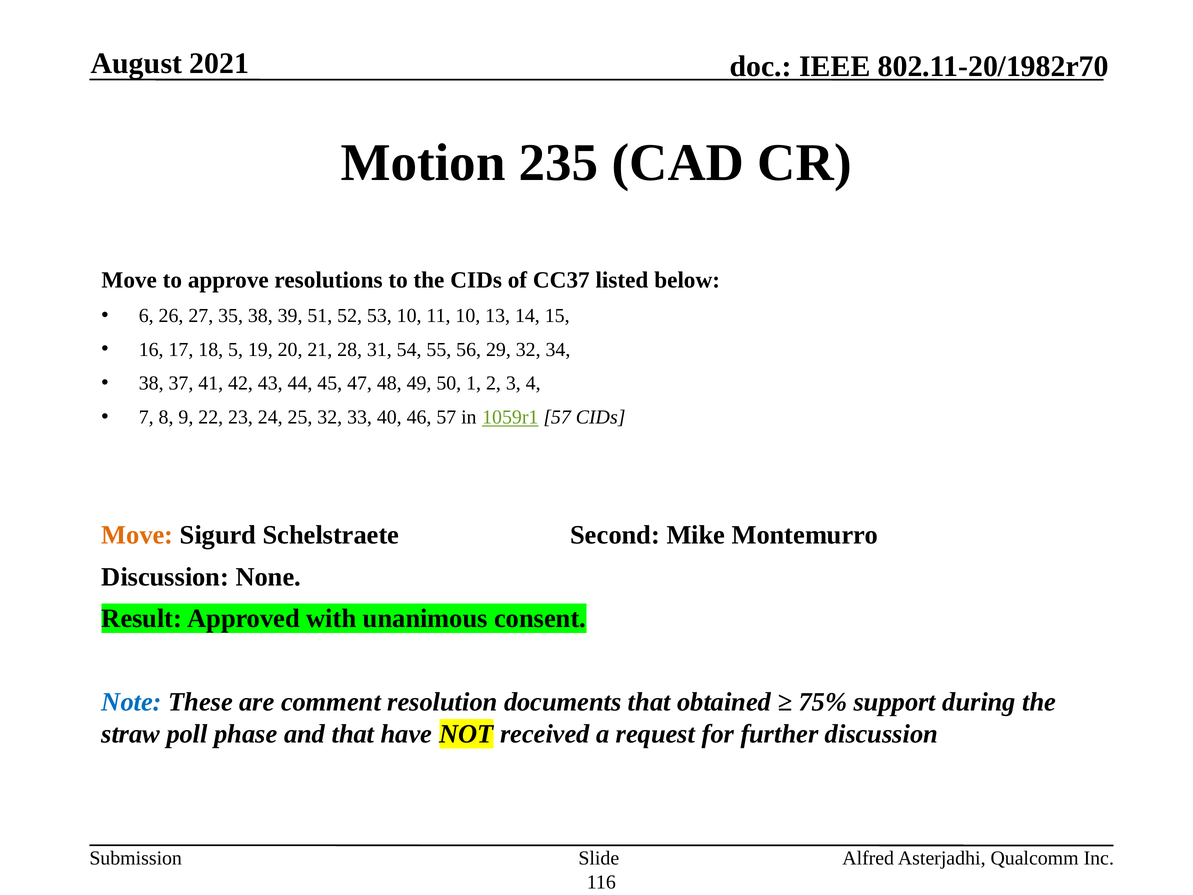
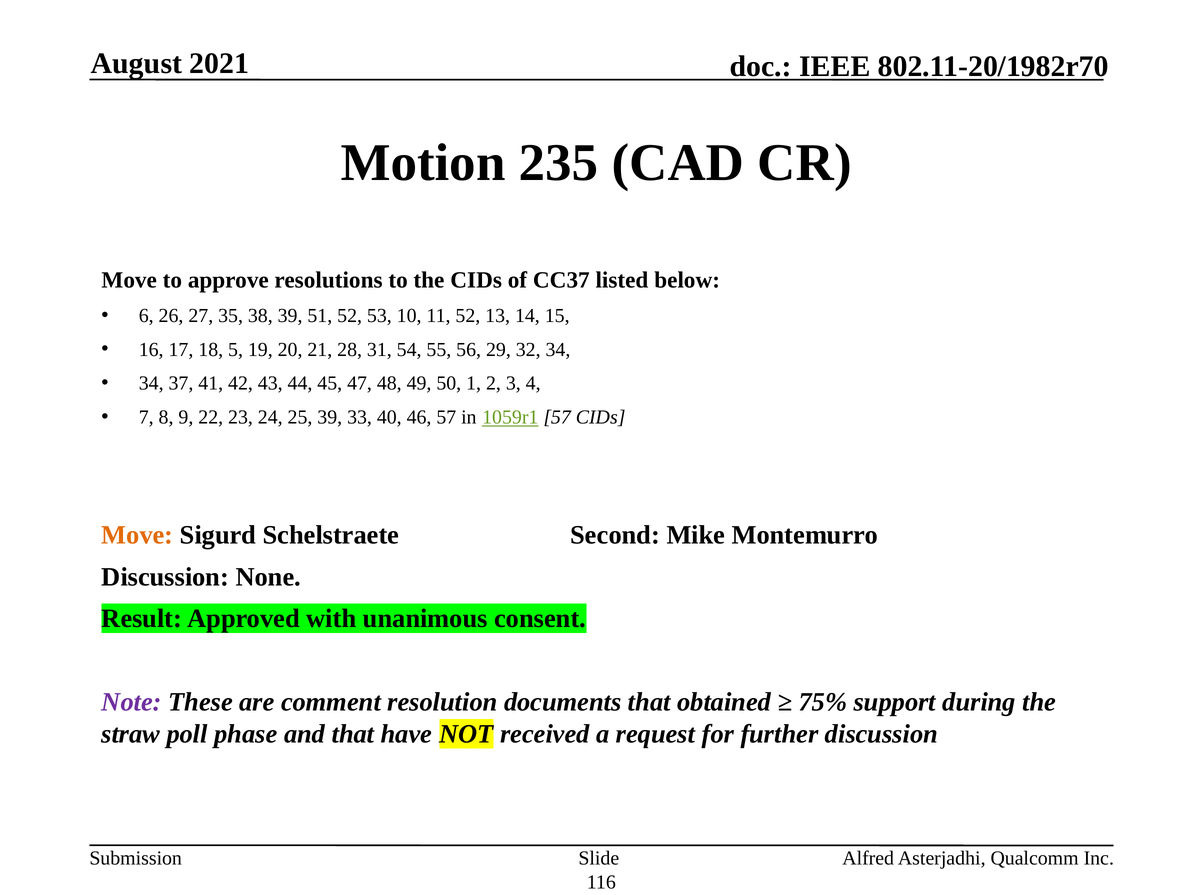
11 10: 10 -> 52 (468, 316)
38: 38 -> 34 (151, 383)
25 32: 32 -> 39 (330, 417)
Note colour: blue -> purple (132, 702)
